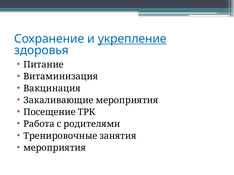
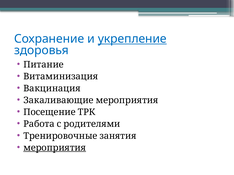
мероприятия underline: none -> present (55, 148)
